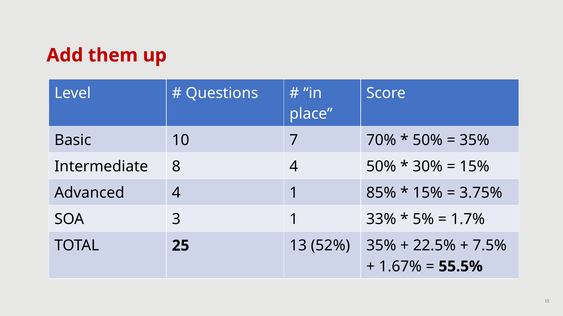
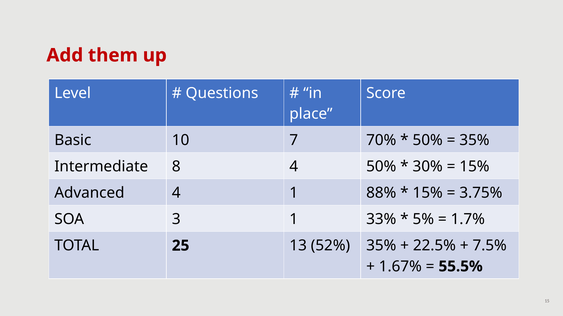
85%: 85% -> 88% (381, 193)
